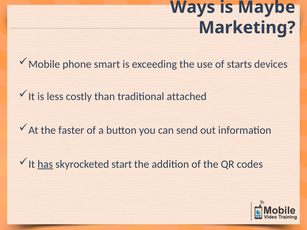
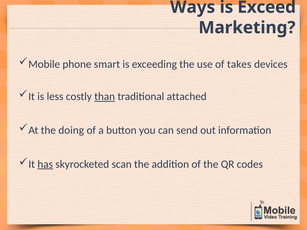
Maybe: Maybe -> Exceed (267, 7)
starts: starts -> takes (239, 64)
than underline: none -> present (105, 97)
faster: faster -> doing (71, 130)
start: start -> scan (122, 164)
